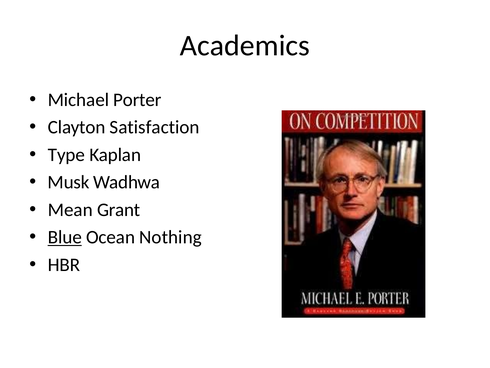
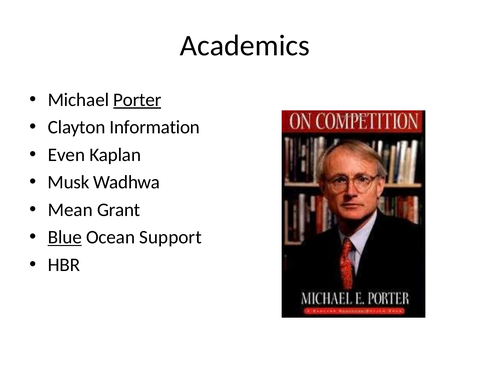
Porter underline: none -> present (137, 100)
Satisfaction: Satisfaction -> Information (155, 127)
Type: Type -> Even (66, 155)
Nothing: Nothing -> Support (171, 237)
